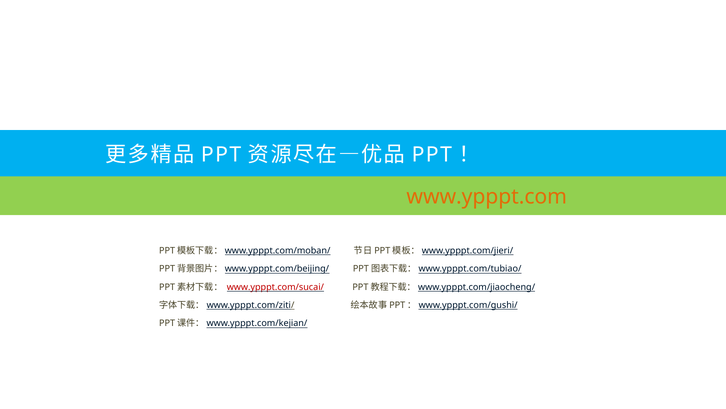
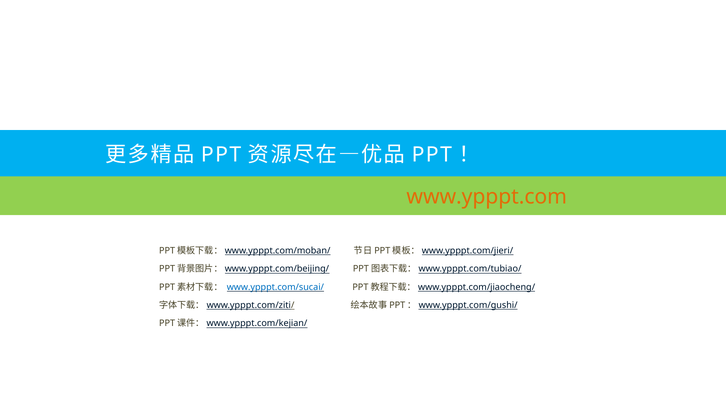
www.ypppt.com/sucai/ colour: red -> blue (275, 287)
